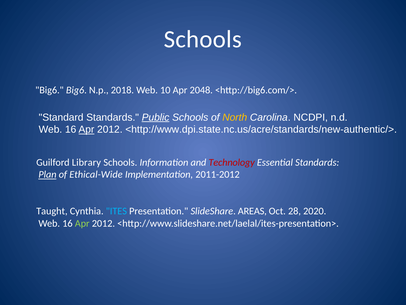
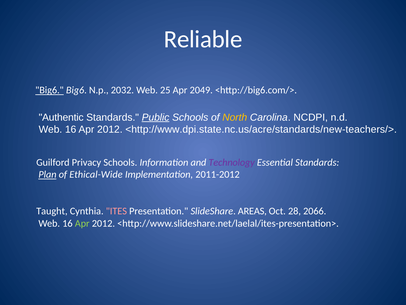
Schools: Schools -> Reliable (203, 39)
Big6 underline: none -> present (50, 90)
2018: 2018 -> 2032 (122, 90)
10: 10 -> 25 (165, 90)
2048: 2048 -> 2049 (201, 90)
Standard: Standard -> Authentic (61, 117)
Apr underline: present -> none (86, 129)
<http://www.dpi.state.nc.us/acre/standards/new-authentic/>: <http://www.dpi.state.nc.us/acre/standards/new-authentic/> -> <http://www.dpi.state.nc.us/acre/standards/new-teachers/> (261, 129)
Library: Library -> Privacy (86, 162)
Technology colour: red -> purple (232, 162)
ITES colour: light blue -> pink (116, 211)
2020: 2020 -> 2066 (315, 211)
